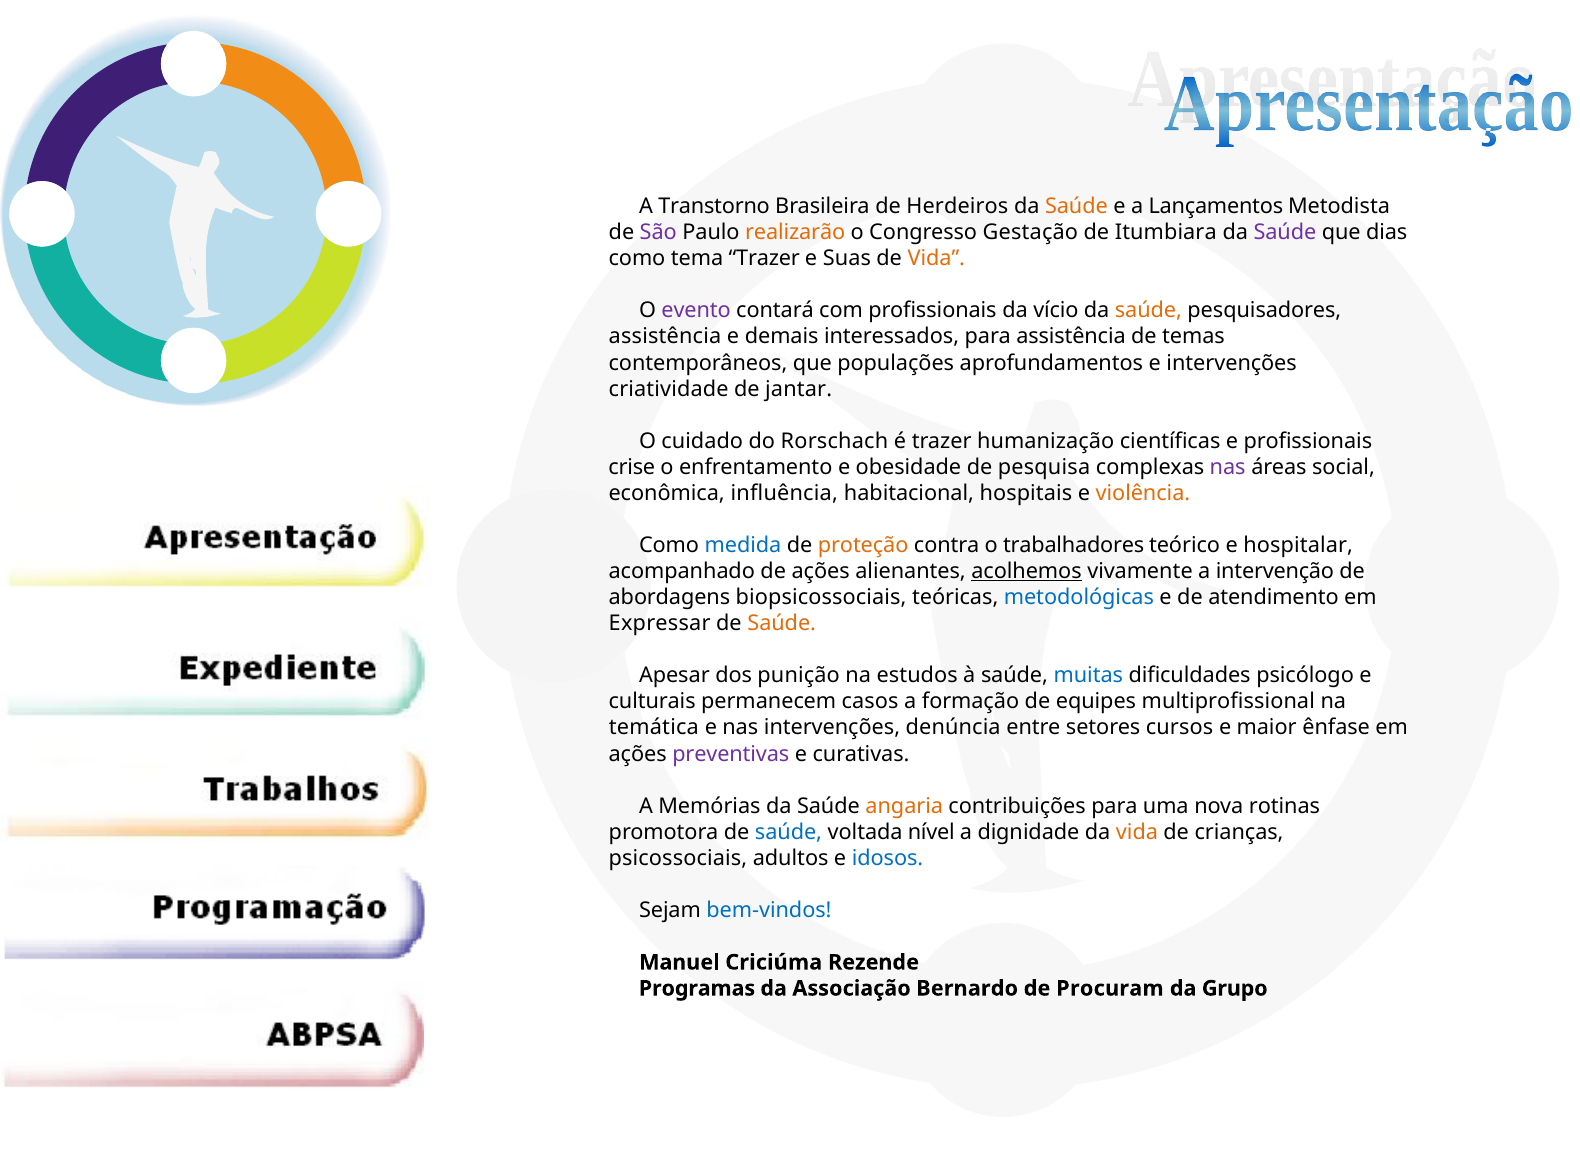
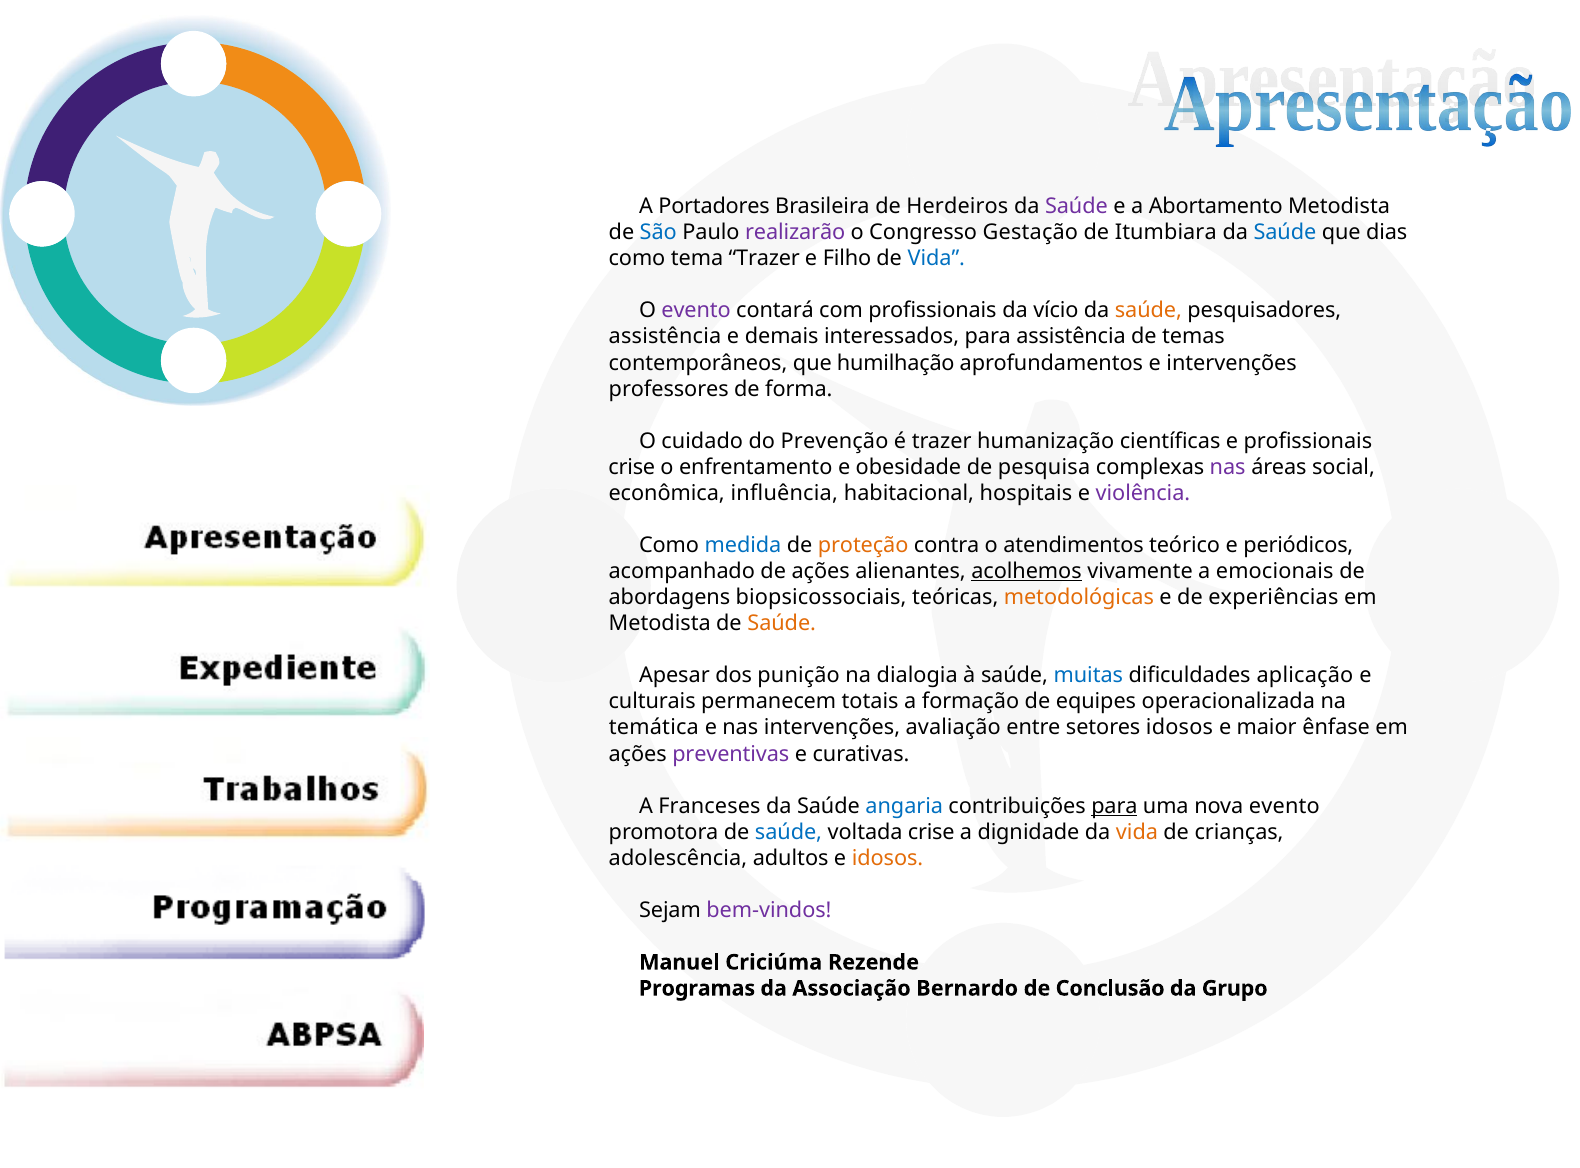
Transtorno: Transtorno -> Portadores (714, 207)
Saúde colour: orange -> purple (1076, 207)
Lançamentos: Lançamentos -> Abortamento (1216, 207)
São colour: purple -> blue (658, 233)
realizarão colour: orange -> purple (795, 233)
Saúde colour: purple -> blue (1285, 233)
Suas: Suas -> Filho (847, 259)
Vida colour: orange -> blue (936, 259)
populações: populações -> humilhação (896, 363)
criatividade: criatividade -> professores (669, 389)
jantar: jantar -> forma (799, 389)
Rorschach: Rorschach -> Prevenção (835, 441)
violência colour: orange -> purple (1143, 493)
trabalhadores: trabalhadores -> atendimentos (1074, 545)
hospitalar: hospitalar -> periódicos (1298, 545)
intervenção: intervenção -> emocionais (1275, 571)
metodológicas colour: blue -> orange (1079, 597)
atendimento: atendimento -> experiências (1273, 597)
Expressar: Expressar -> Metodista (660, 624)
estudos: estudos -> dialogia (917, 676)
psicólogo: psicólogo -> aplicação (1305, 676)
casos: casos -> totais (870, 702)
multiprofissional: multiprofissional -> operacionalizada (1228, 702)
denúncia: denúncia -> avaliação (953, 728)
setores cursos: cursos -> idosos (1179, 728)
Memórias: Memórias -> Franceses (709, 806)
angaria colour: orange -> blue (904, 806)
para underline: none -> present (1114, 806)
nova rotinas: rotinas -> evento (1284, 806)
voltada nível: nível -> crise (931, 832)
psicossociais: psicossociais -> adolescência (678, 858)
idosos colour: blue -> orange (888, 858)
bem-vindos colour: blue -> purple (769, 910)
Procuram: Procuram -> Conclusão (1110, 988)
